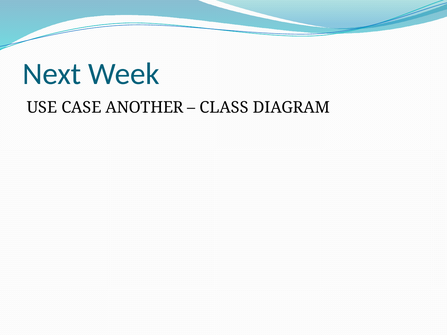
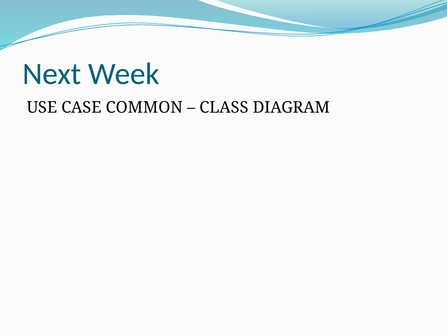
ANOTHER: ANOTHER -> COMMON (144, 108)
